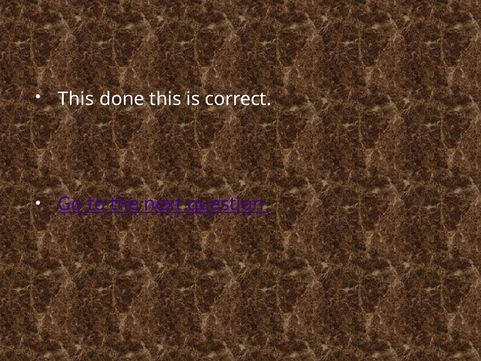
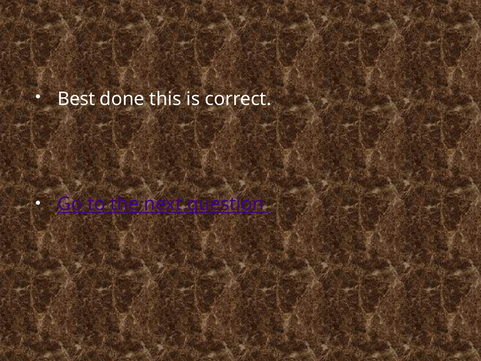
This: This -> Best (76, 99)
